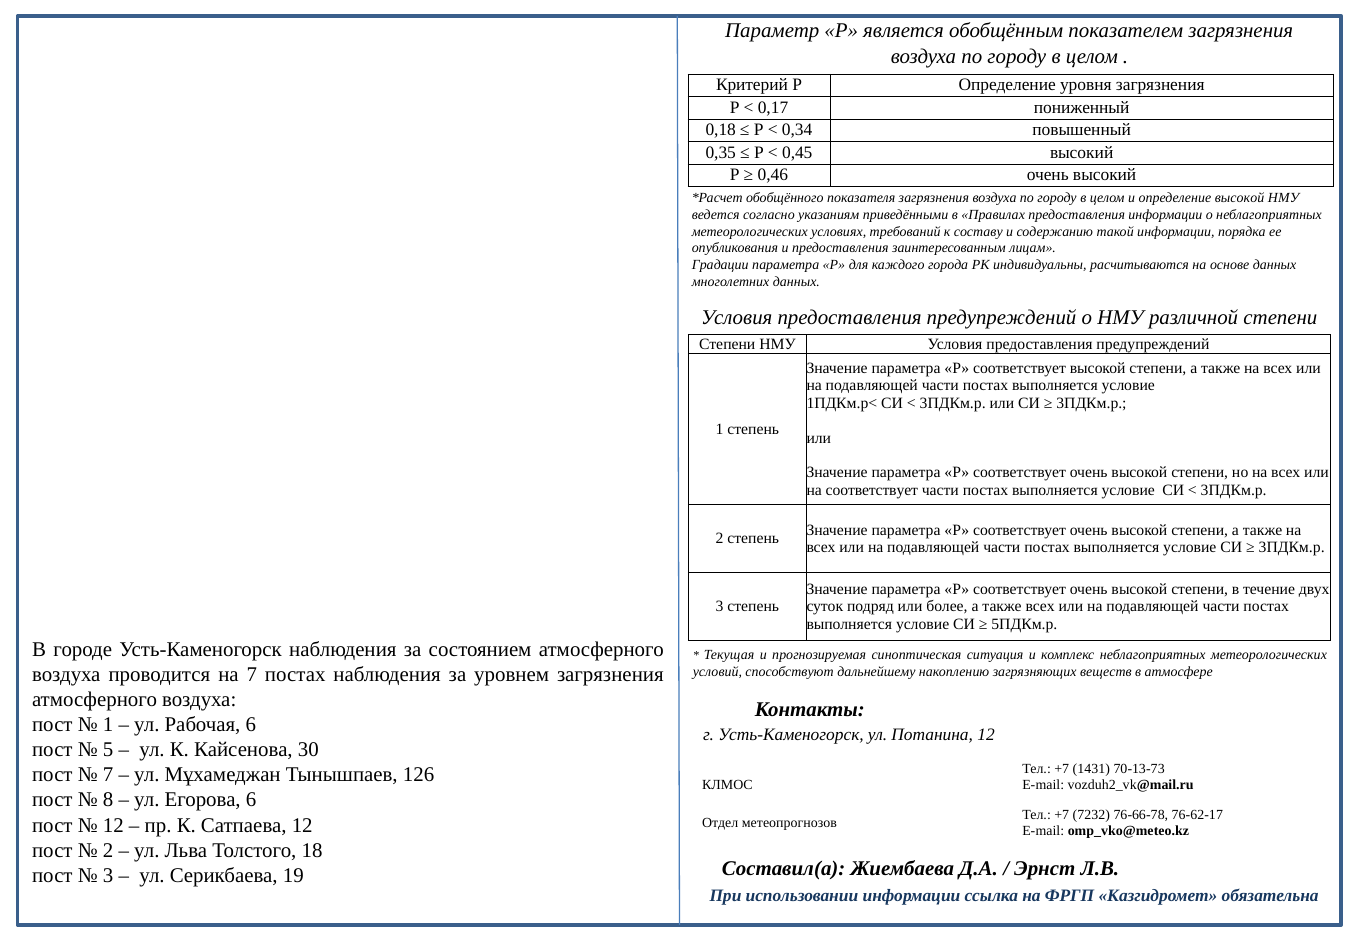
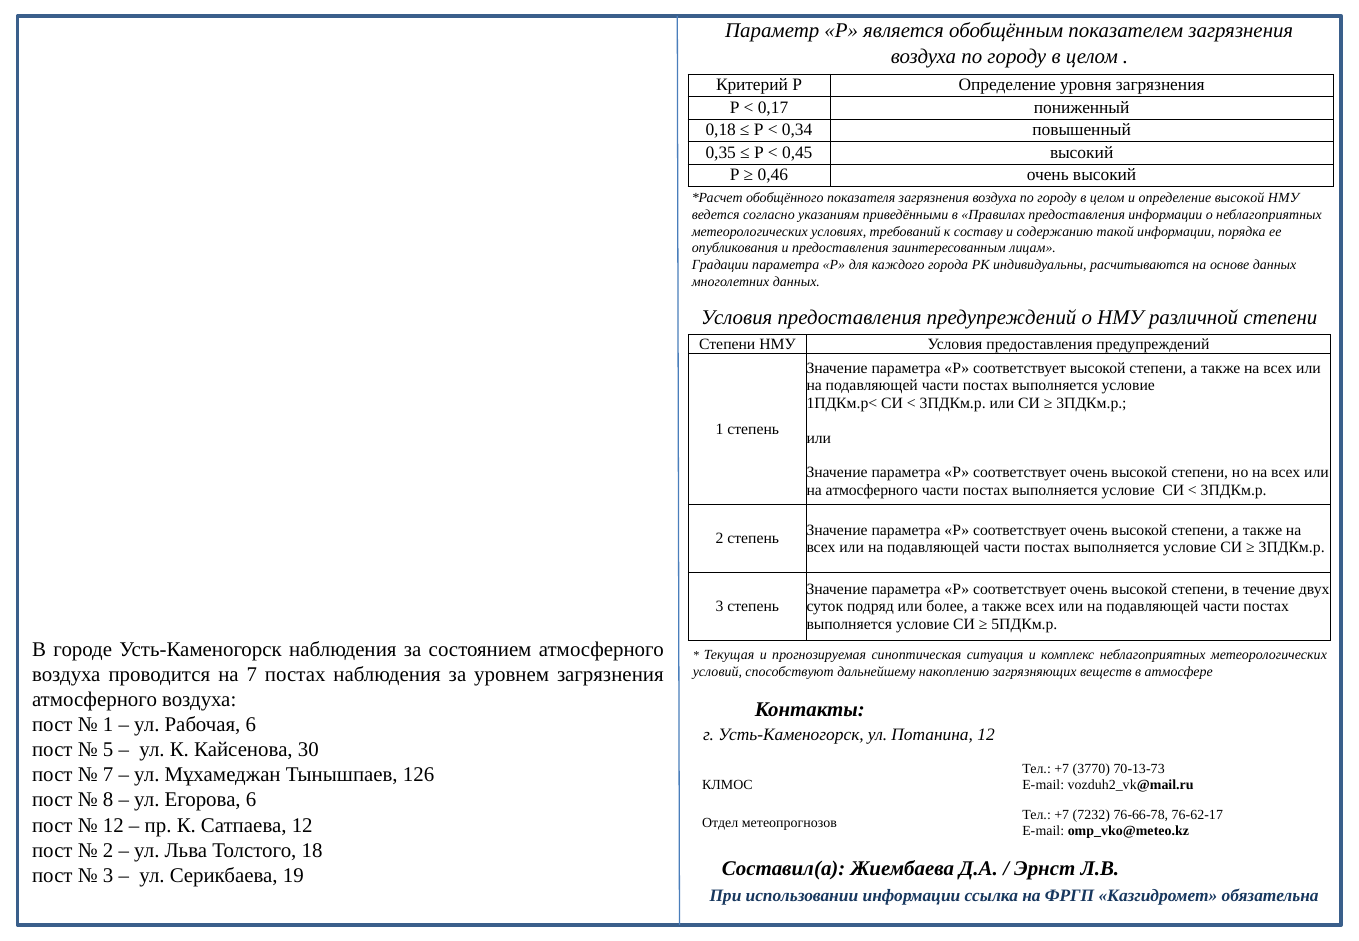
на соответствует: соответствует -> атмосферного (872, 490)
1431: 1431 -> 3770 (1091, 769)
